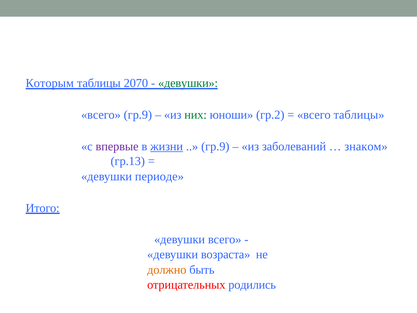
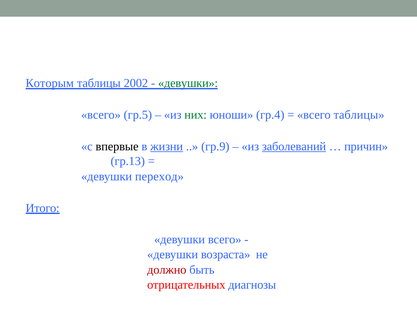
2070: 2070 -> 2002 (136, 83)
всего гр.9: гр.9 -> гр.5 (138, 115)
гр.2: гр.2 -> гр.4 (270, 115)
впервые colour: purple -> black (117, 146)
заболеваний underline: none -> present (294, 146)
знаком: знаком -> причин (366, 146)
периоде: периоде -> переход (159, 176)
должно colour: orange -> red (167, 270)
родились: родились -> диагнозы (252, 285)
